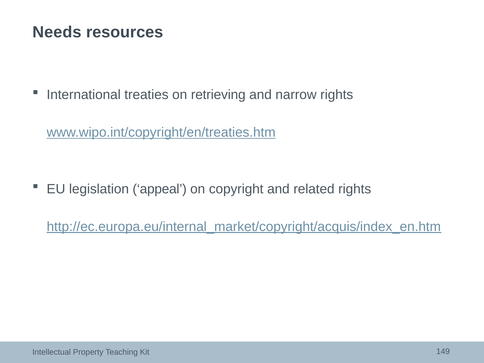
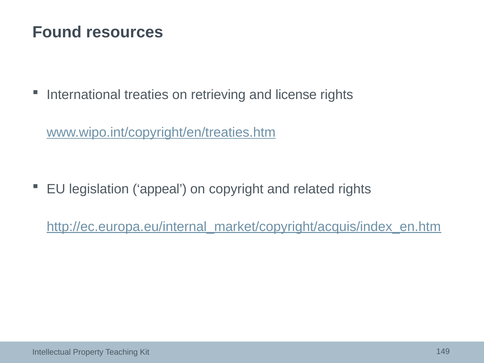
Needs: Needs -> Found (57, 32)
narrow: narrow -> license (296, 95)
